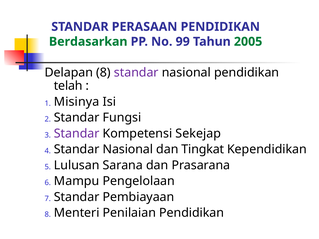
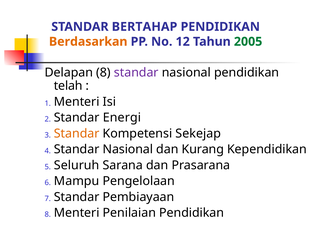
PERASAAN: PERASAAN -> BERTAHAP (145, 27)
Berdasarkan colour: green -> orange (88, 42)
99: 99 -> 12 (183, 42)
Misinya: Misinya -> Menteri (77, 102)
Fungsi: Fungsi -> Energi (122, 118)
Standar colour: purple -> orange (77, 134)
Tingkat: Tingkat -> Kurang (203, 150)
Lulusan: Lulusan -> Seluruh (77, 165)
